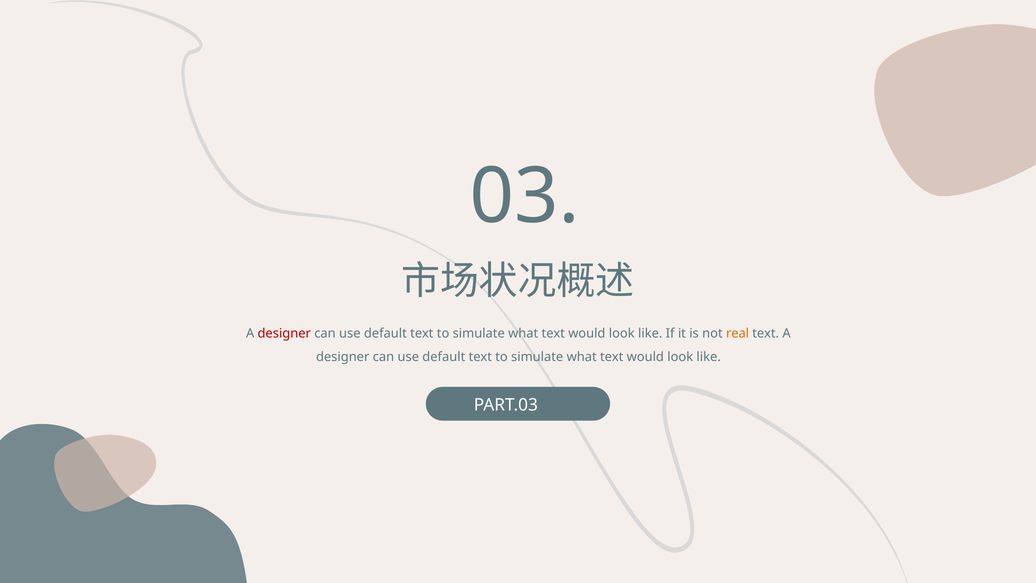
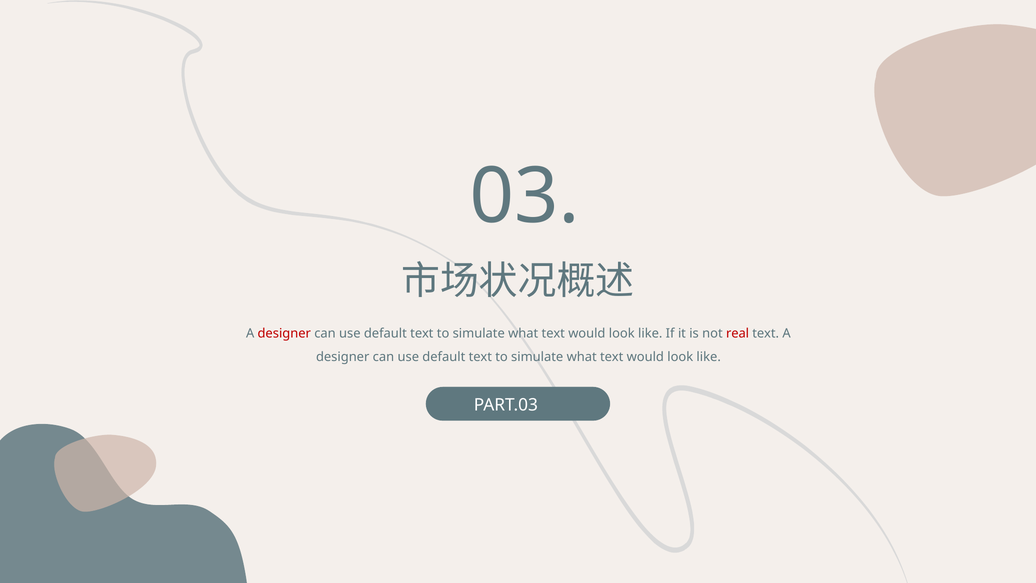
real colour: orange -> red (738, 333)
